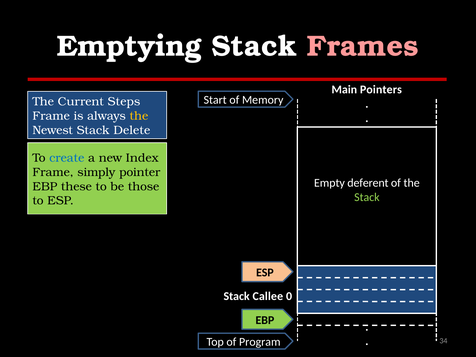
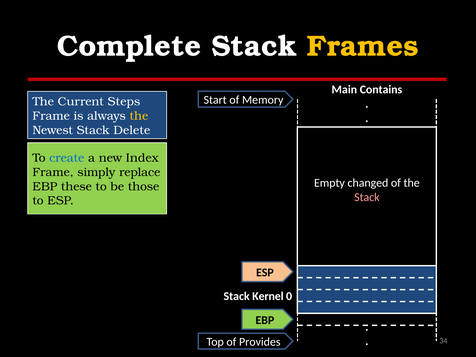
Emptying: Emptying -> Complete (129, 46)
Frames colour: pink -> yellow (363, 46)
Pointers: Pointers -> Contains (381, 90)
pointer: pointer -> replace (140, 172)
deferent: deferent -> changed (368, 183)
Stack colour: light green -> pink (367, 197)
Callee: Callee -> Kernel (268, 296)
Program: Program -> Provides (260, 342)
